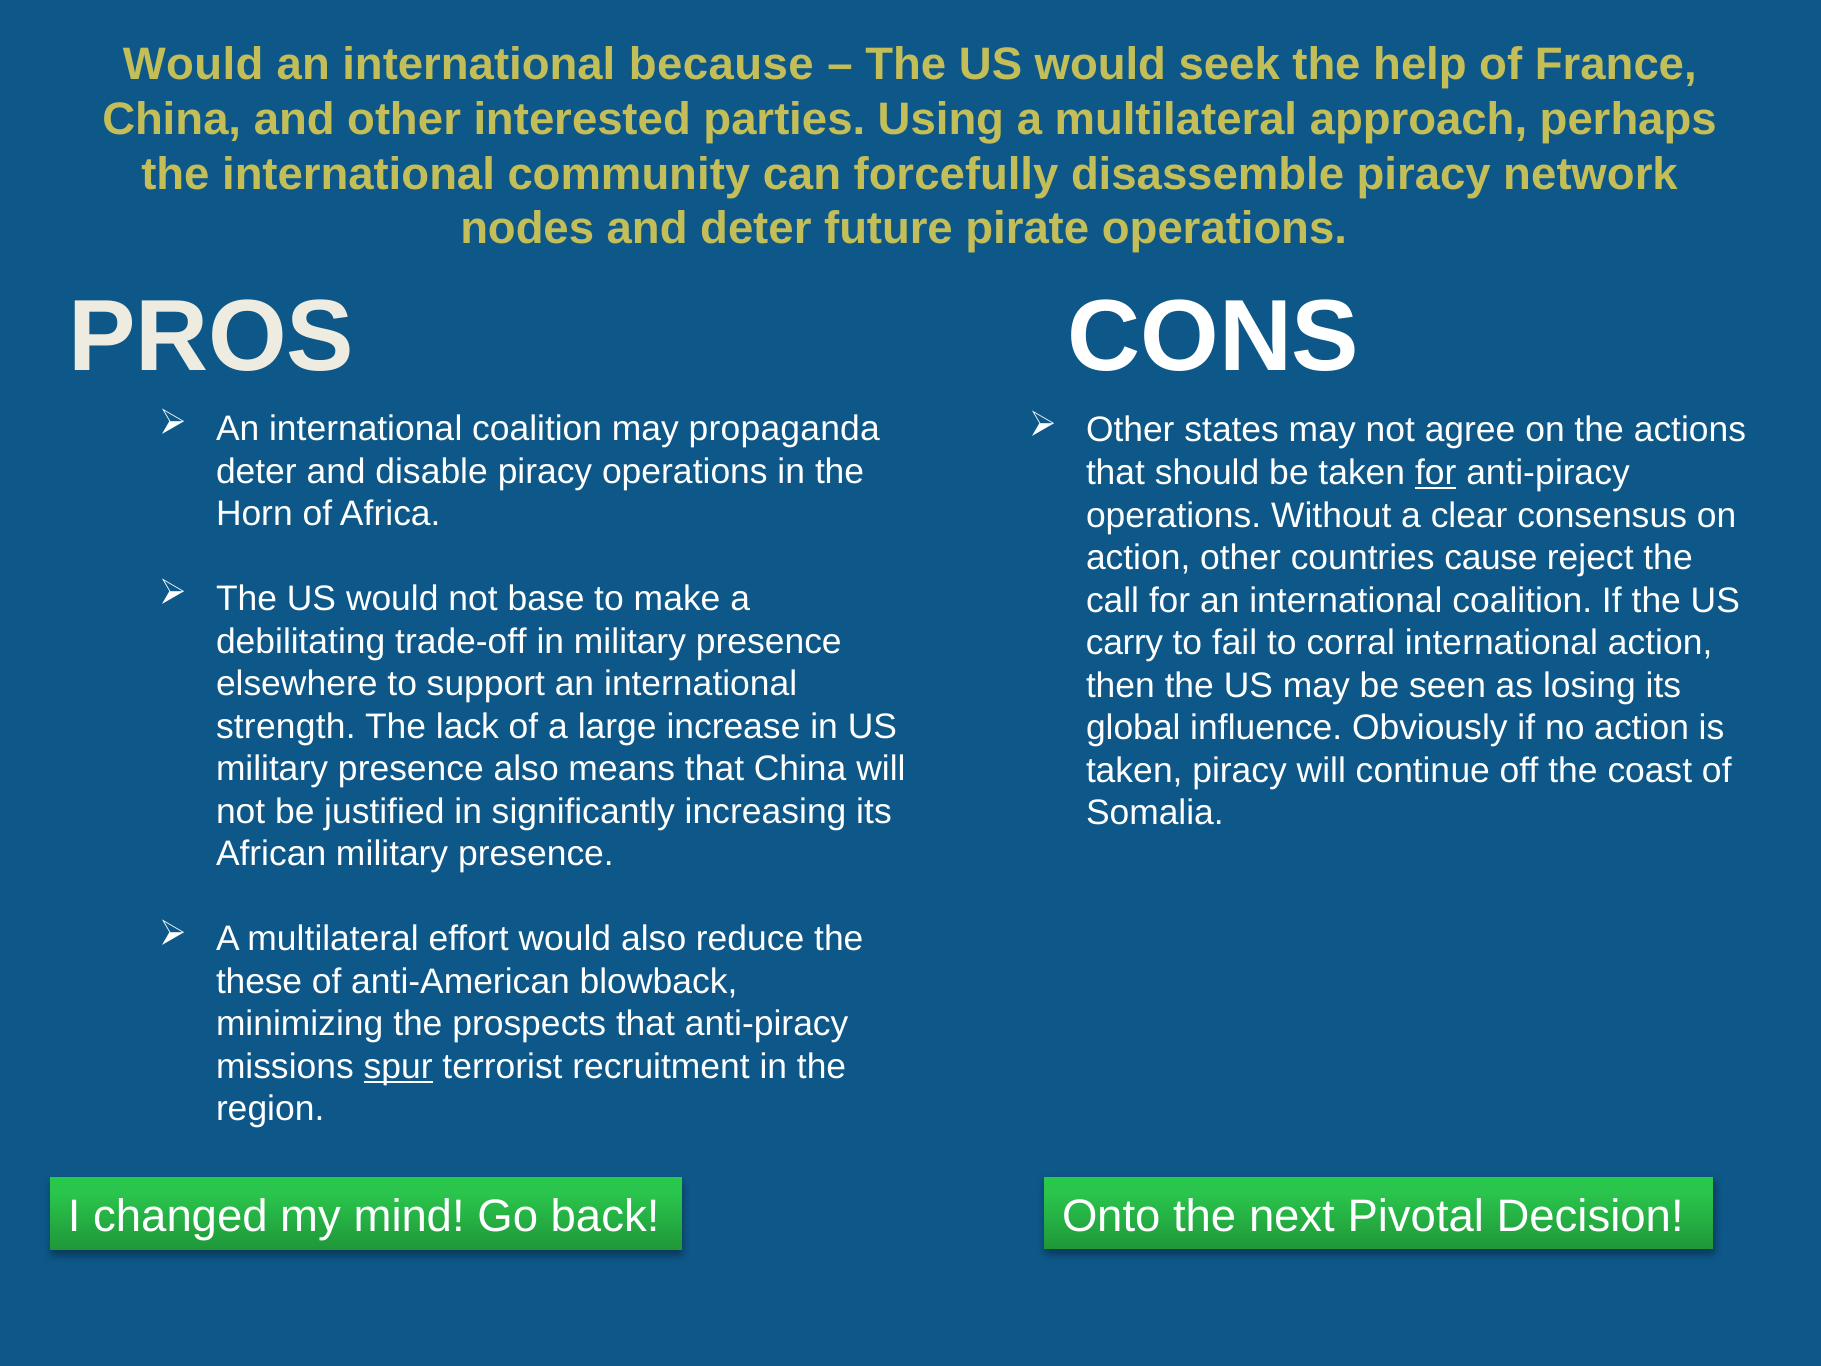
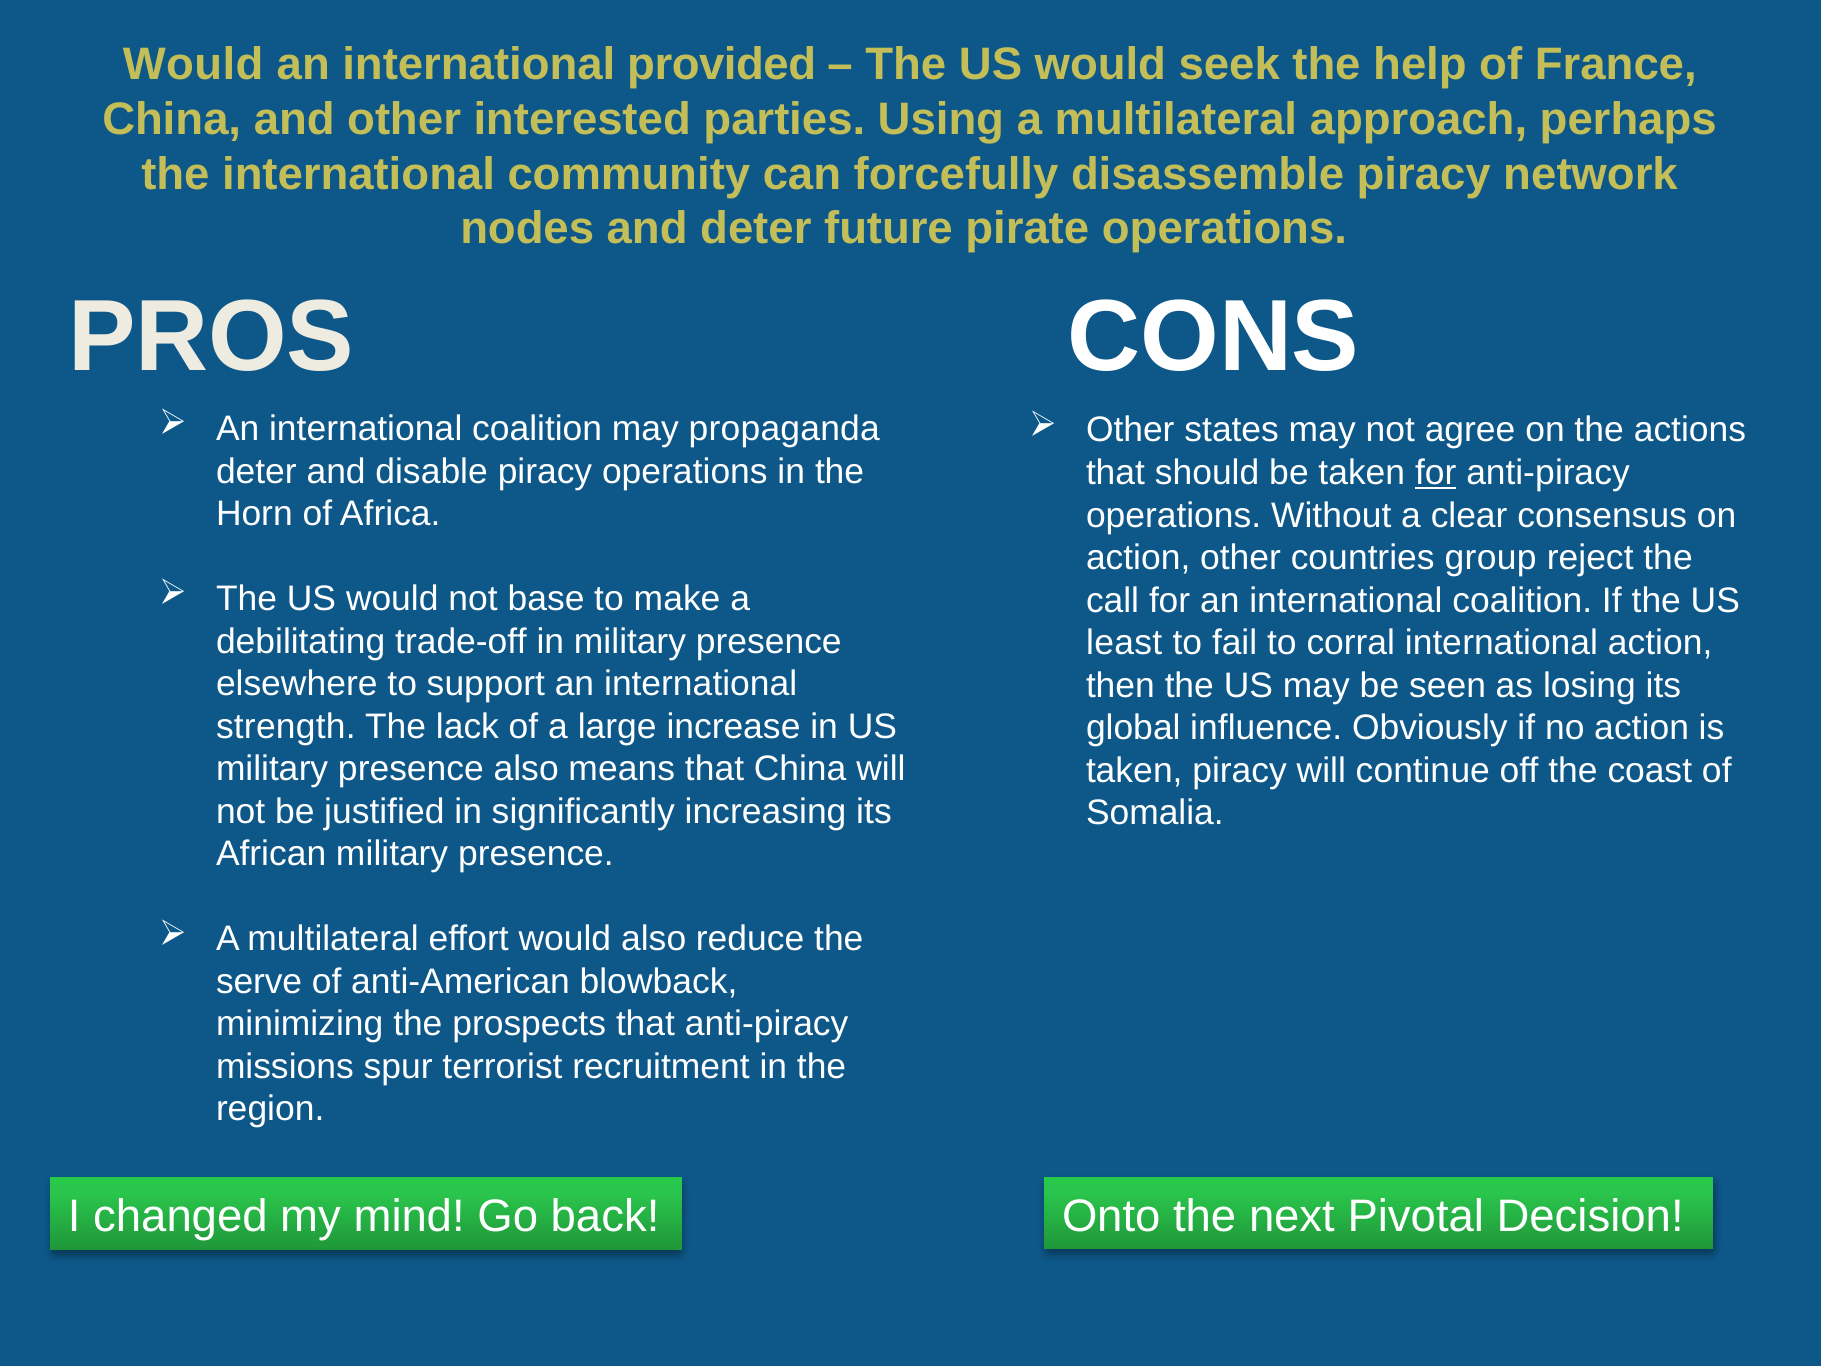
because: because -> provided (722, 65)
cause: cause -> group (1491, 558)
carry: carry -> least (1124, 643)
these: these -> serve (259, 981)
spur underline: present -> none (398, 1067)
